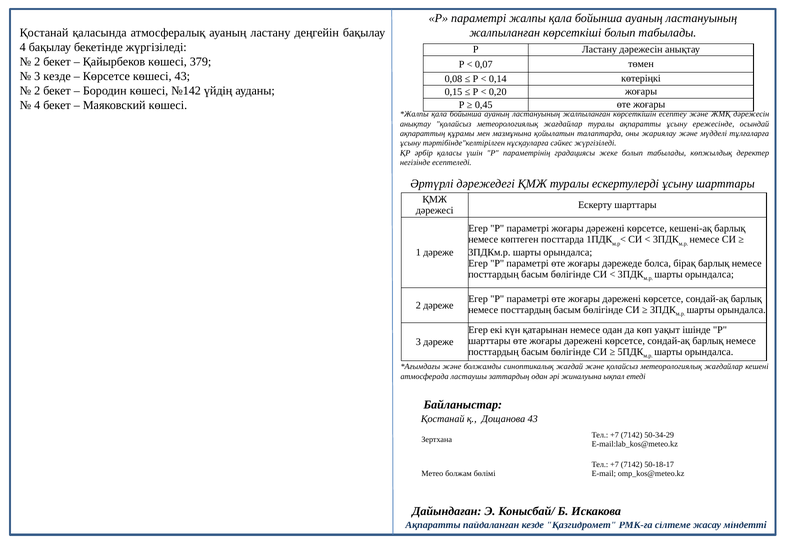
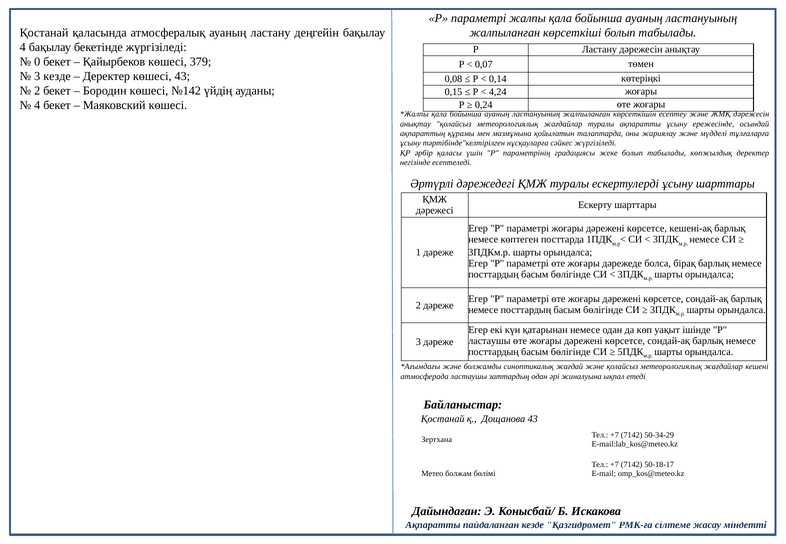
2: 2 -> 0 (37, 62)
Көрсетсе: Көрсетсе -> Деректер (106, 76)
0,20: 0,20 -> 4,24 (498, 92)
0,45: 0,45 -> 0,24 (484, 105)
шарттары: шарттары -> ластаушы (489, 341)
